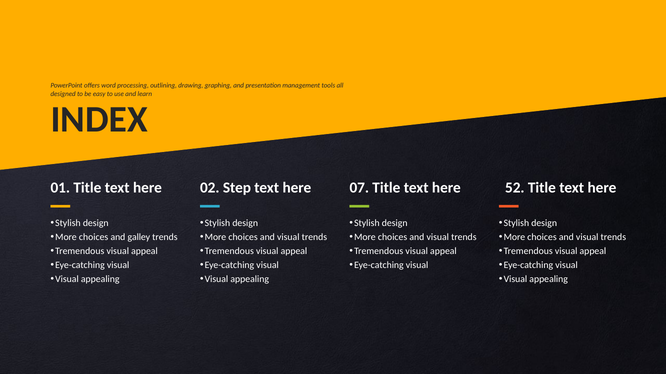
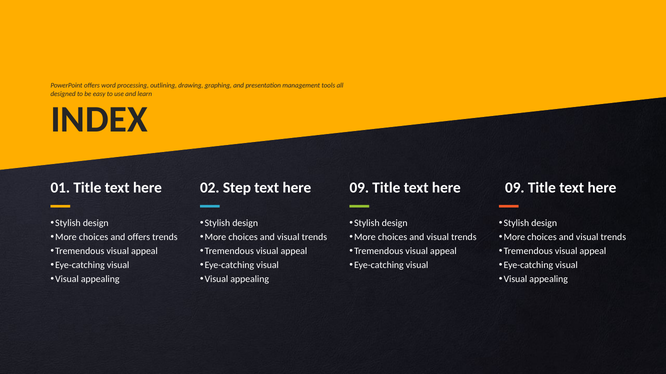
07: 07 -> 09 (359, 188)
52: 52 -> 09 (515, 188)
and galley: galley -> offers (139, 238)
